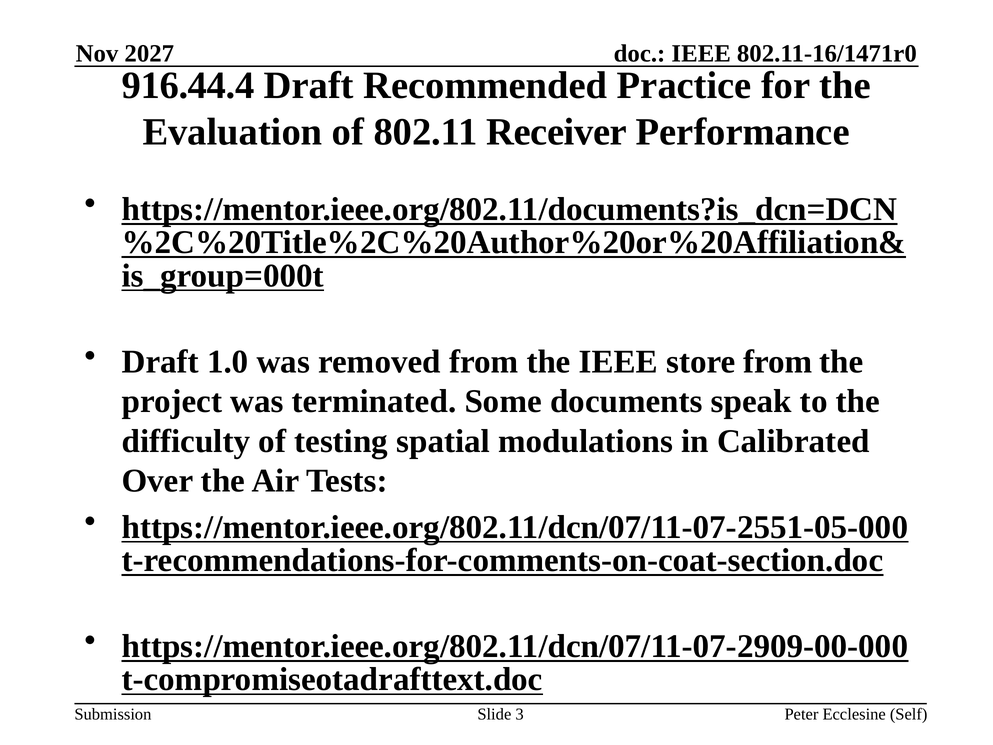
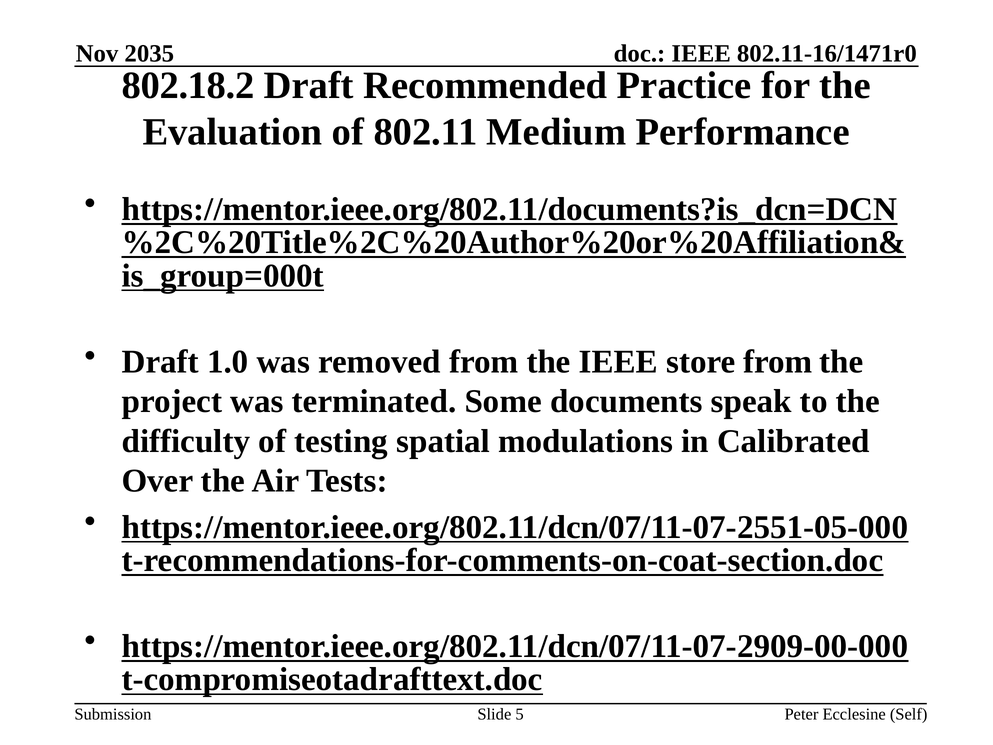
2027: 2027 -> 2035 (149, 53)
916.44.4: 916.44.4 -> 802.18.2 (188, 85)
Receiver: Receiver -> Medium (556, 132)
3: 3 -> 5 (520, 714)
